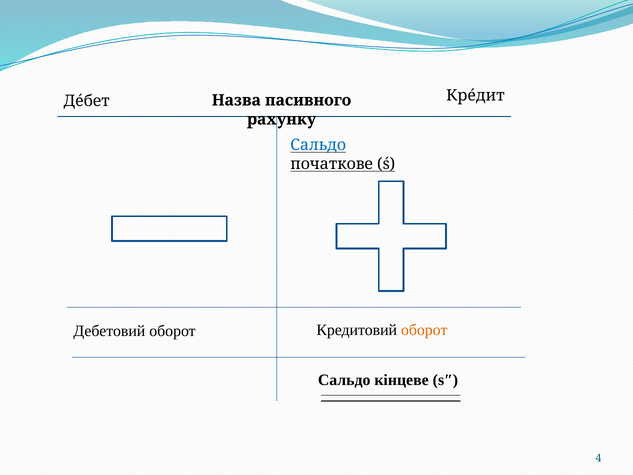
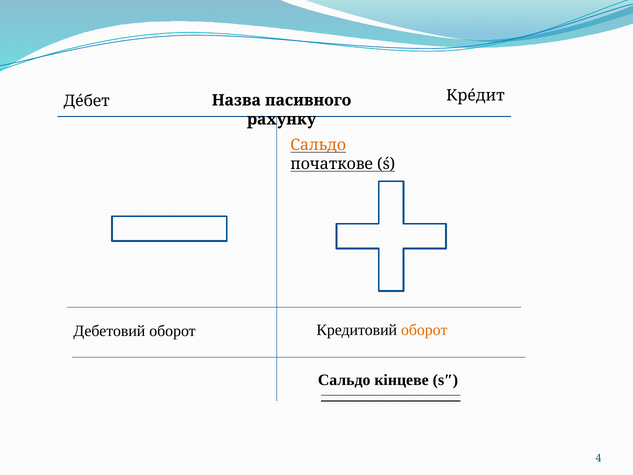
Сальдо colour: blue -> orange (318, 145)
